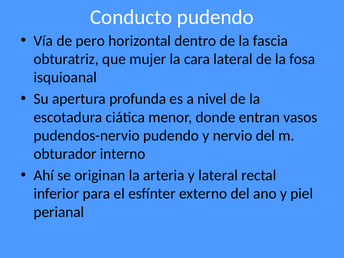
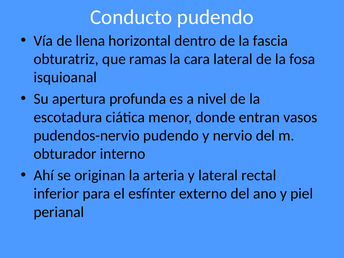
pero: pero -> llena (90, 41)
mujer: mujer -> ramas (148, 59)
